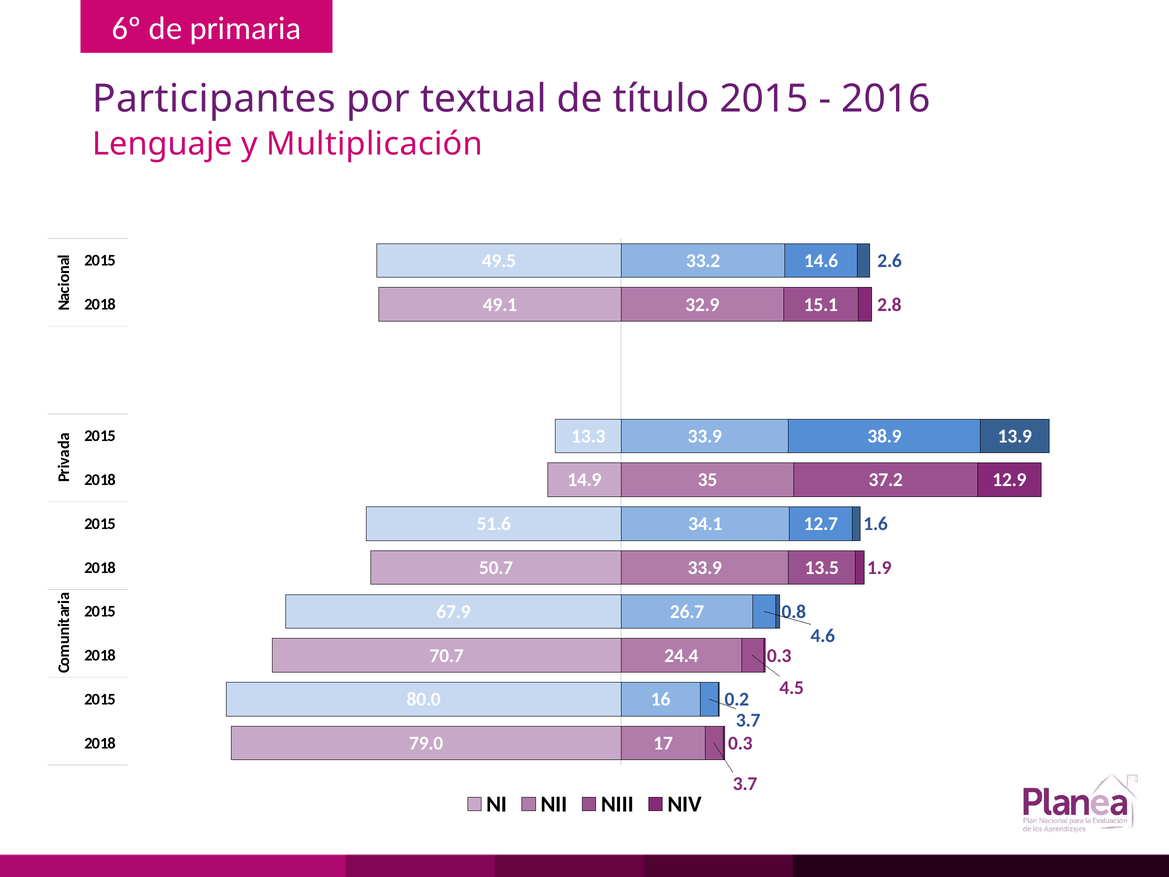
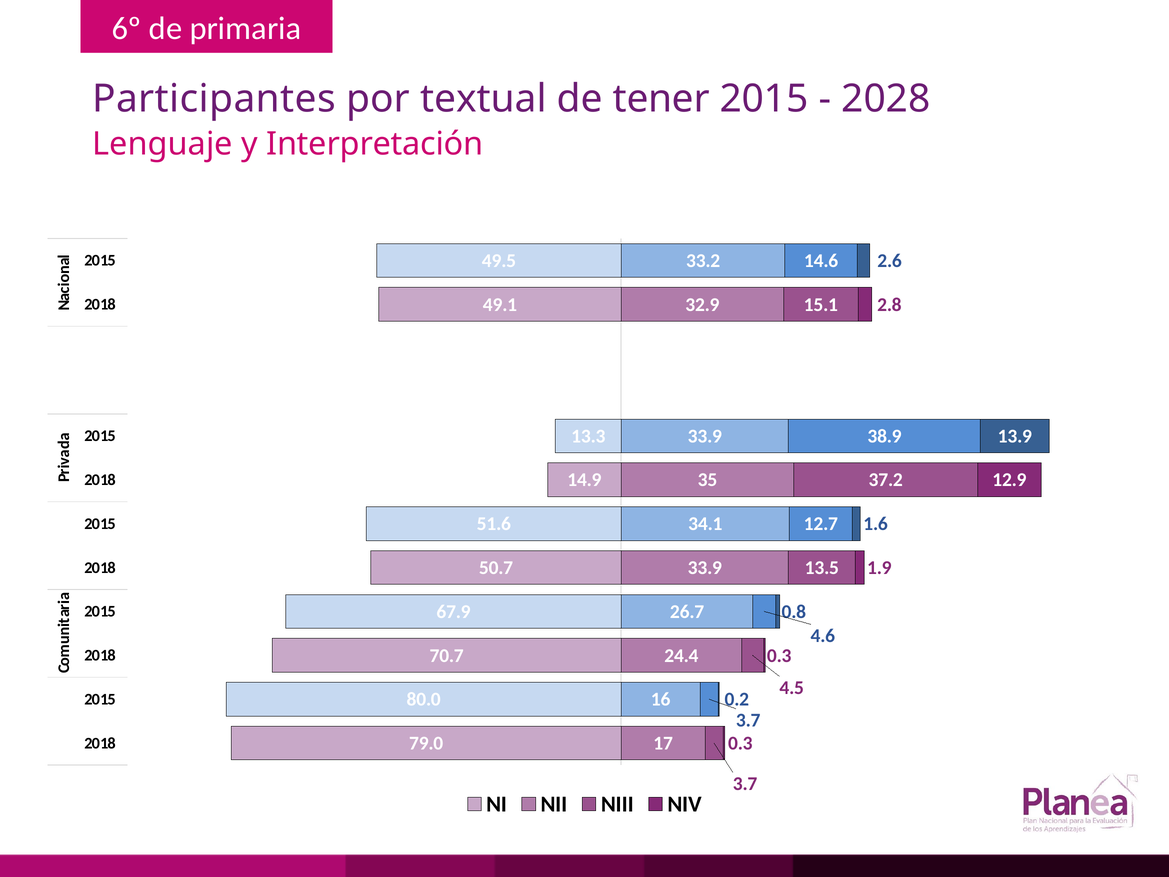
título: título -> tener (661, 99)
2016: 2016 -> 2028 (886, 99)
Multiplicación: Multiplicación -> Interpretación (375, 144)
